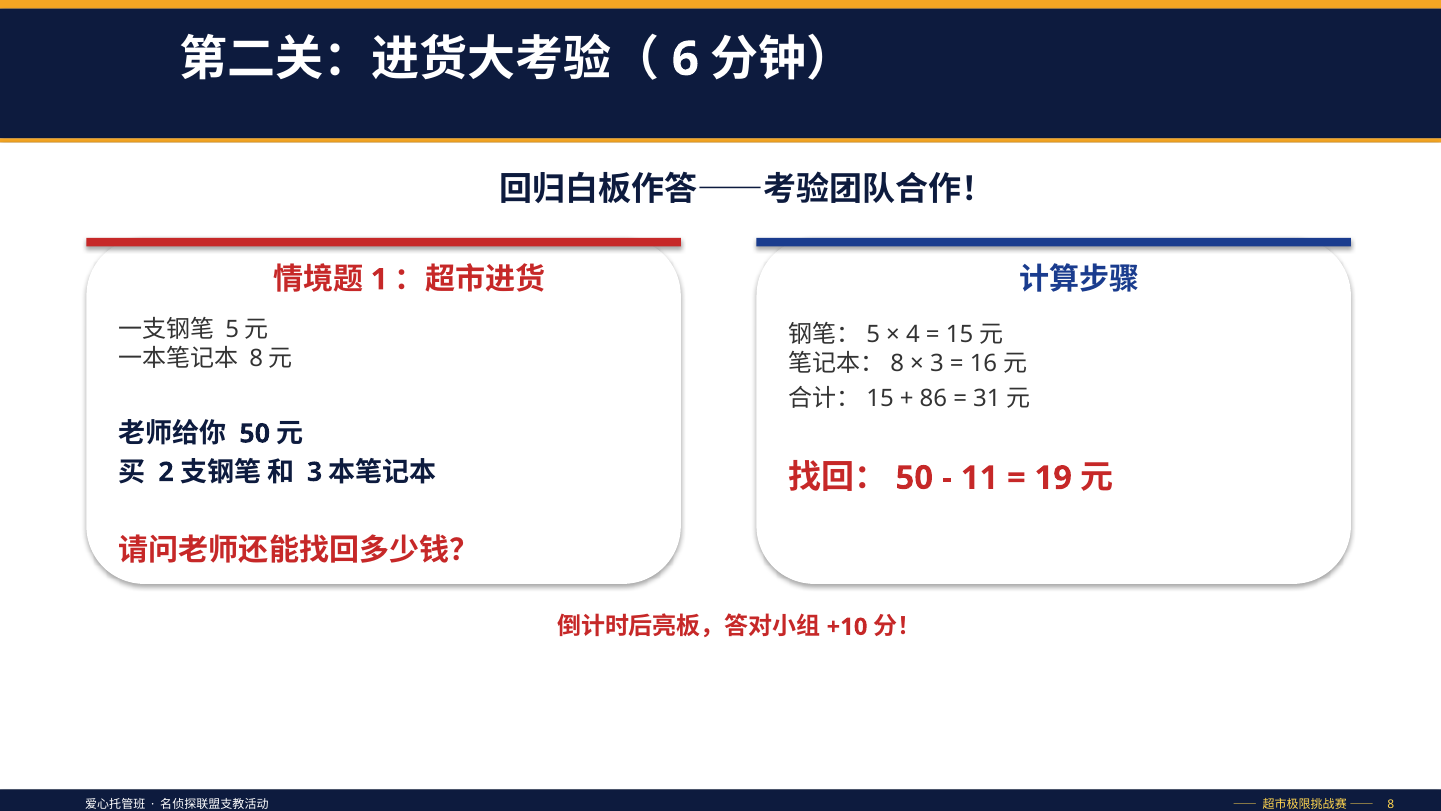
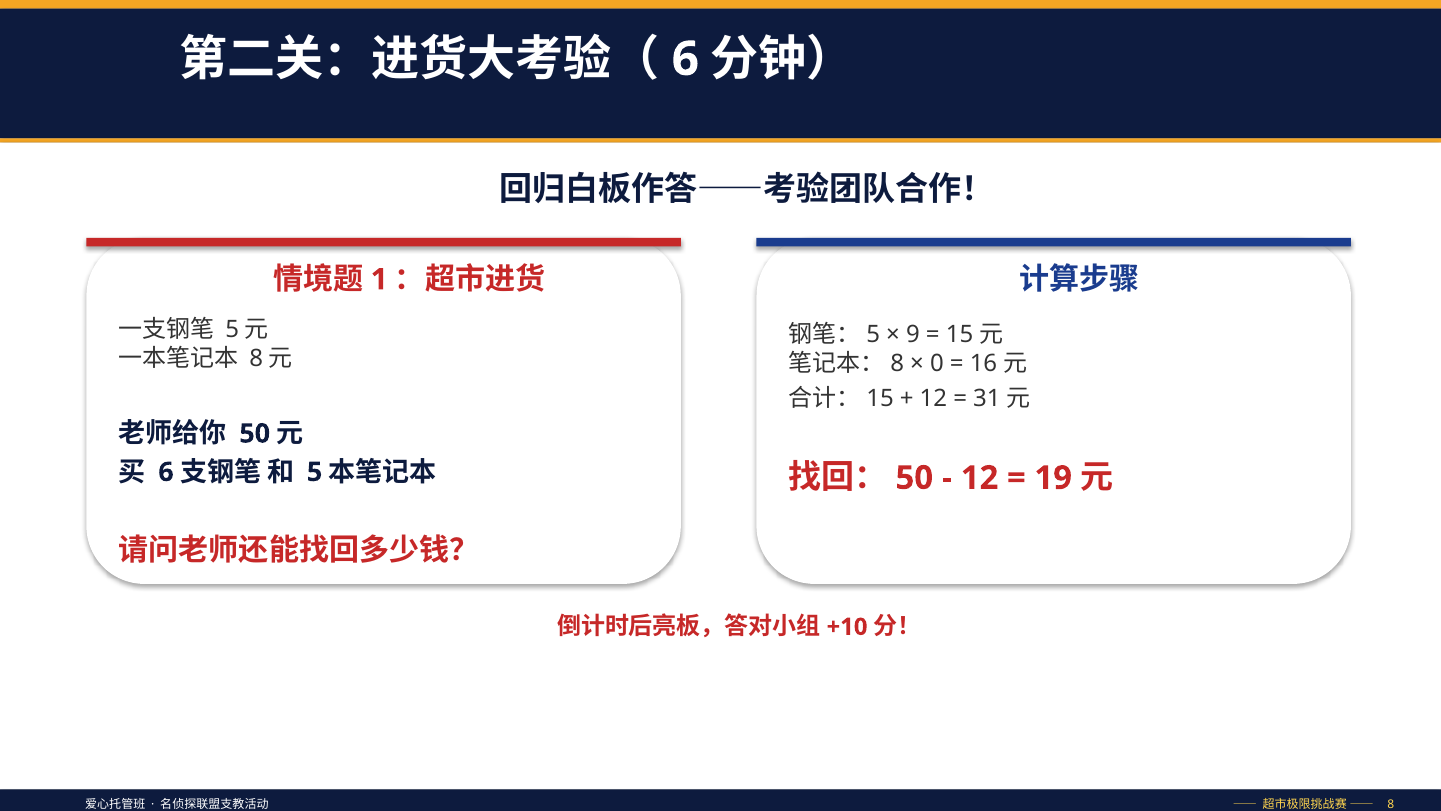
4: 4 -> 9 (913, 335)
3: 3 -> 0 (937, 364)
86: 86 -> 12 (933, 398)
2: 2 -> 6 (166, 472)
3: 3 -> 5 (315, 472)
11: 11 -> 12 (980, 478)
